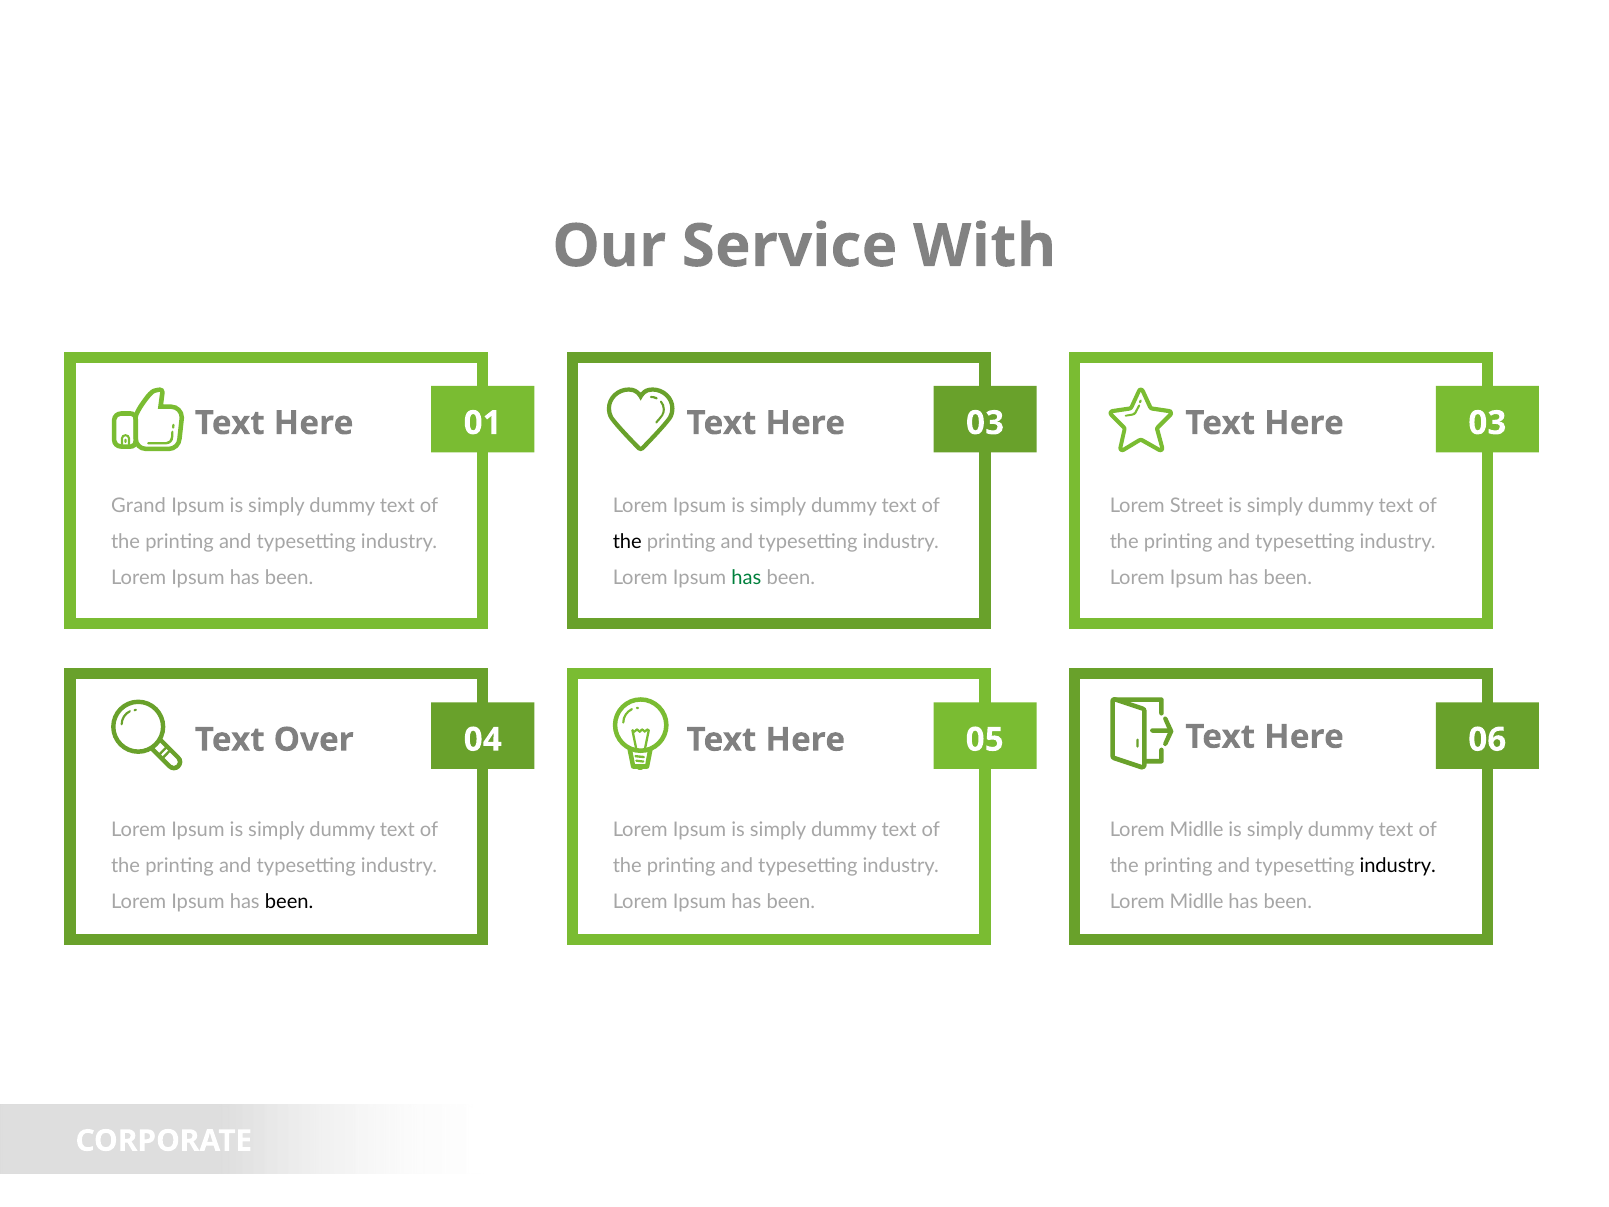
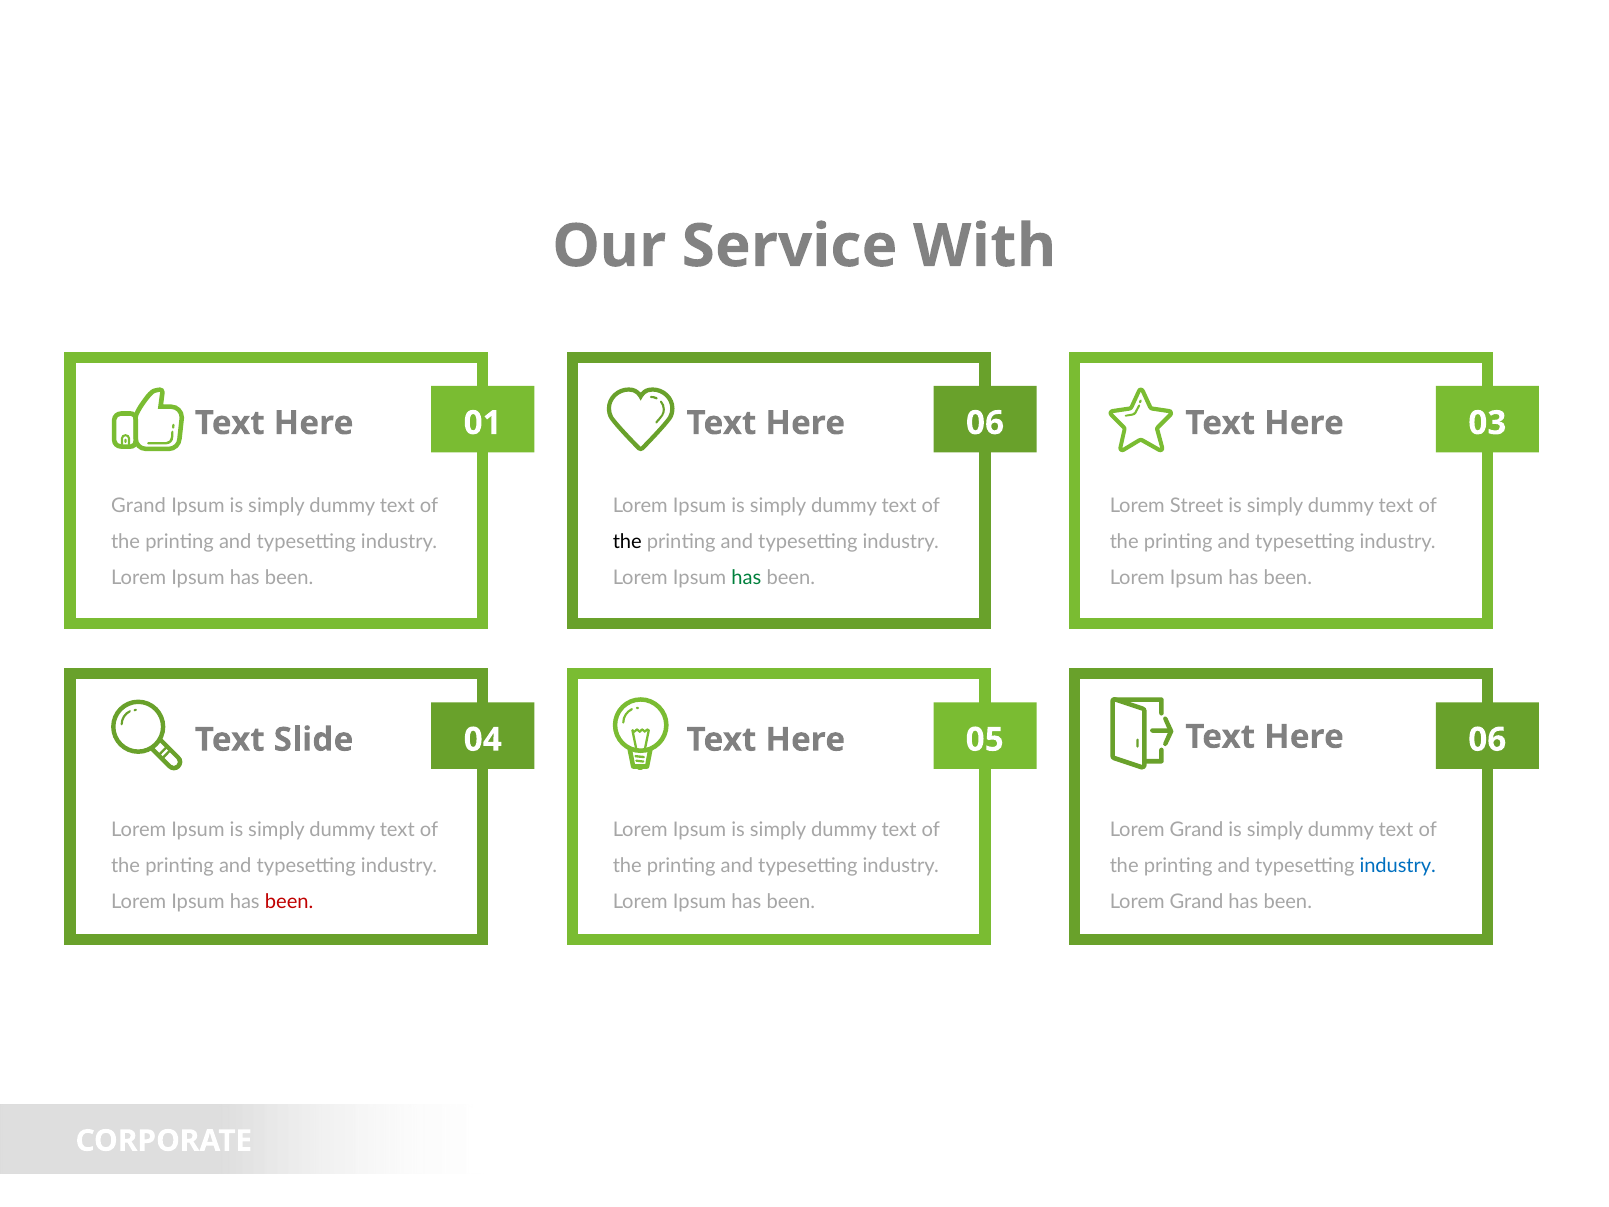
01 03: 03 -> 06 (985, 423)
Over: Over -> Slide (314, 740)
Midlle: Midlle -> Grand (1197, 829)
industry colour: black -> blue (1398, 866)
been colour: black -> red (289, 902)
Midlle: Midlle -> Grand (1197, 902)
